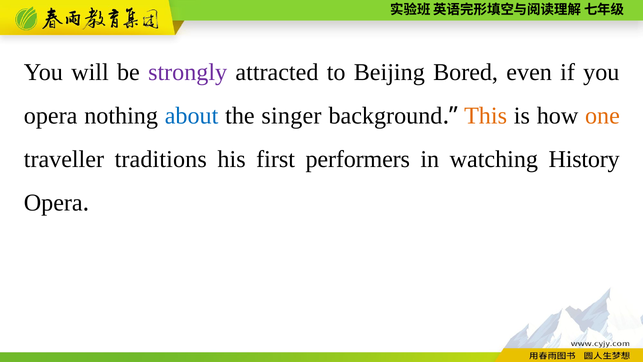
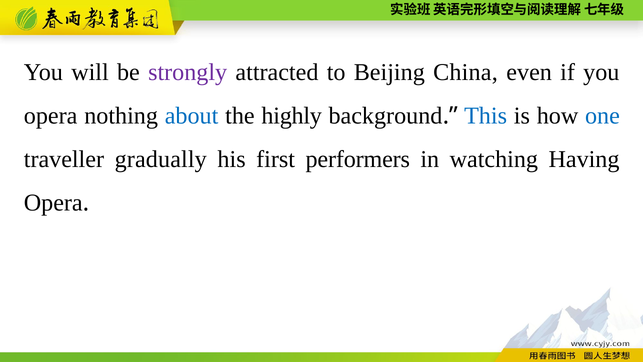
Bored: Bored -> China (465, 72)
singer: singer -> highly (292, 116)
This colour: orange -> blue (486, 116)
one colour: orange -> blue (602, 116)
traditions: traditions -> gradually (161, 159)
History: History -> Having (584, 159)
